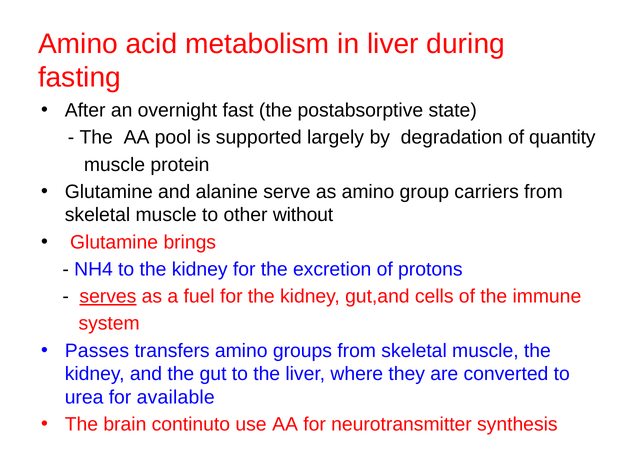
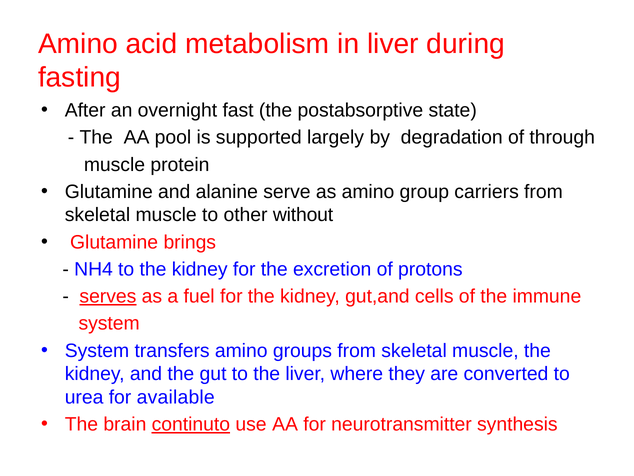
quantity: quantity -> through (562, 137)
Passes: Passes -> System (97, 350)
continuto underline: none -> present (191, 424)
